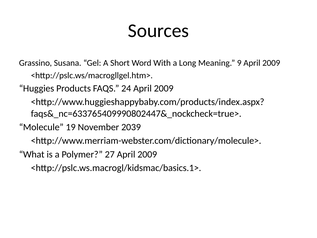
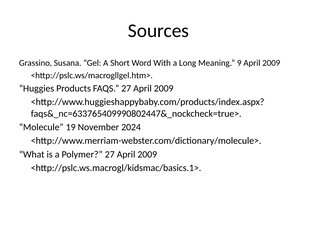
FAQS 24: 24 -> 27 (126, 88)
2039: 2039 -> 2024 (131, 127)
